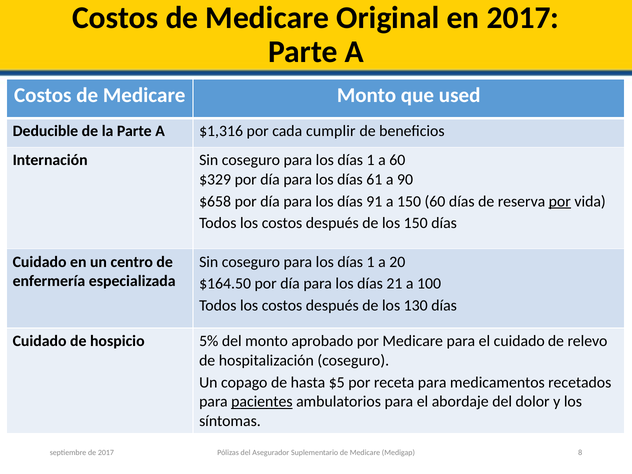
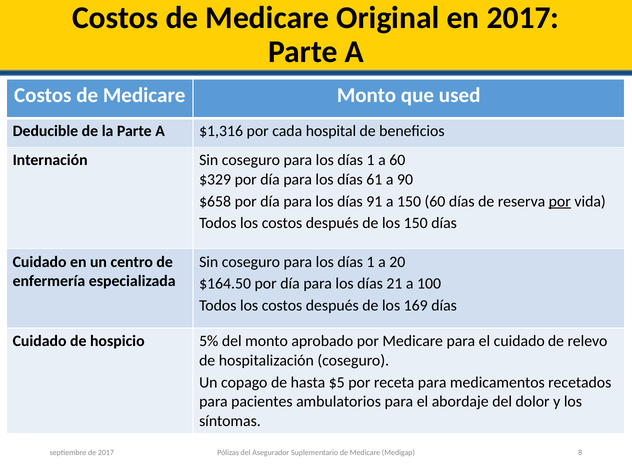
cumplir: cumplir -> hospital (331, 131)
130: 130 -> 169 (416, 306)
pacientes underline: present -> none (262, 402)
